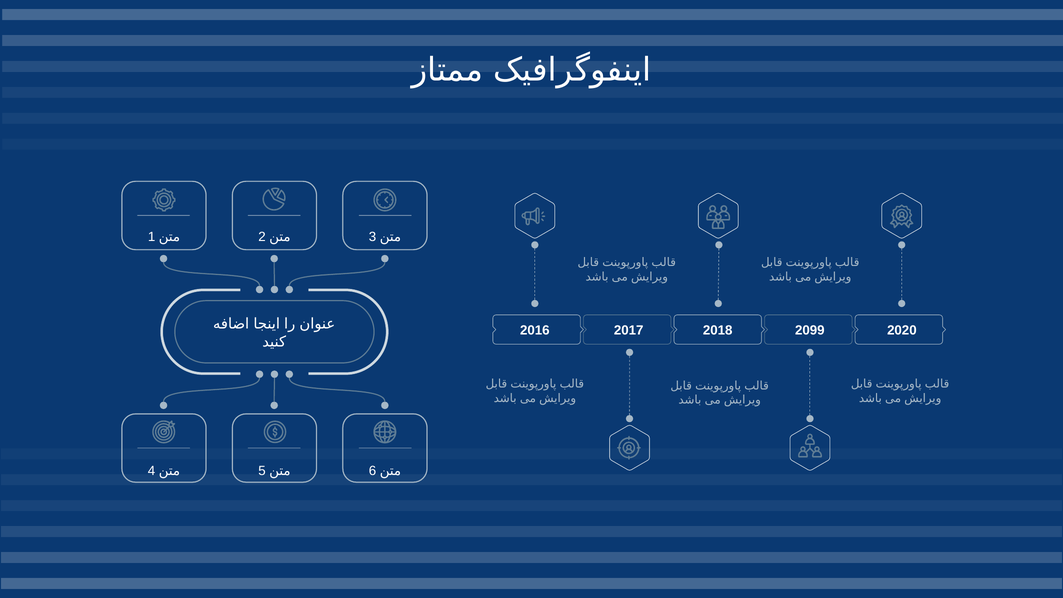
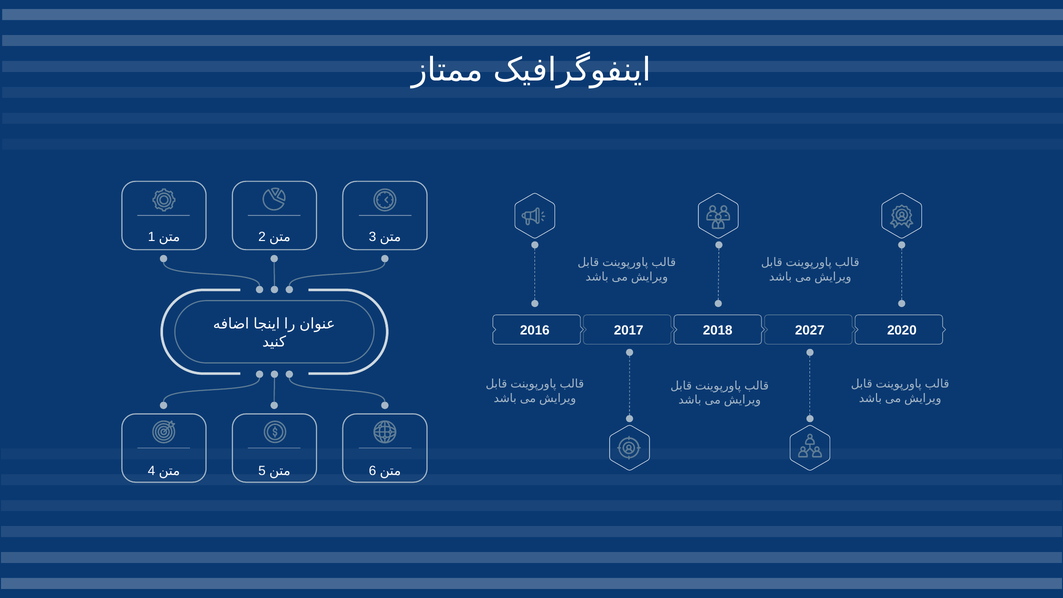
2099: 2099 -> 2027 (810, 330)
